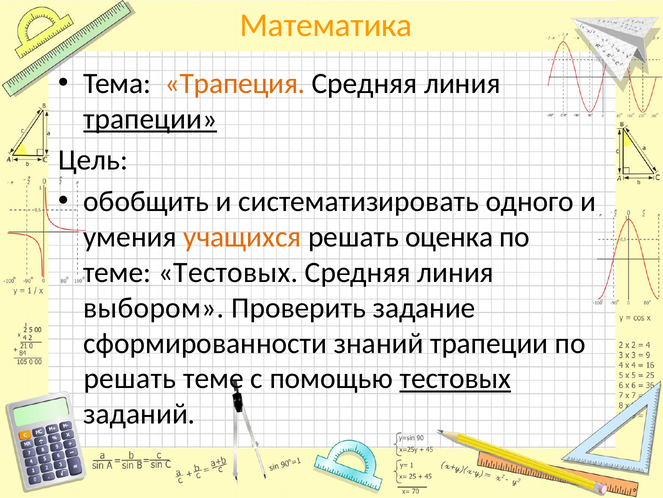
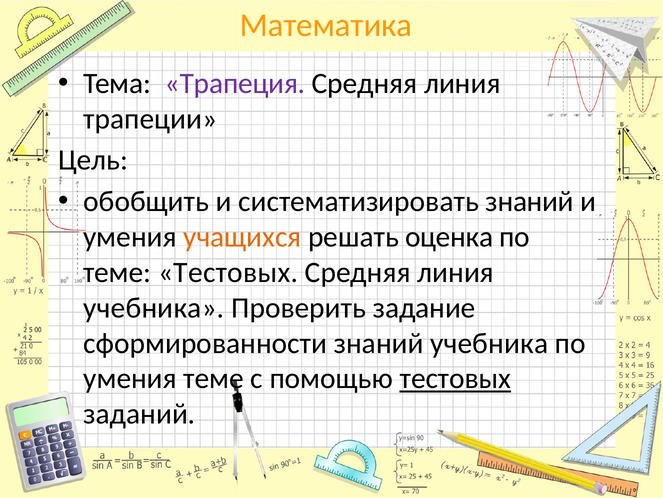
Трапеция colour: orange -> purple (235, 83)
трапеции underline: present -> none (150, 119)
систематизировать одного: одного -> знаний (530, 201)
выбором: выбором -> учебника (154, 307)
знаний трапеции: трапеции -> учебника (489, 343)
решать: решать -> умения (130, 378)
